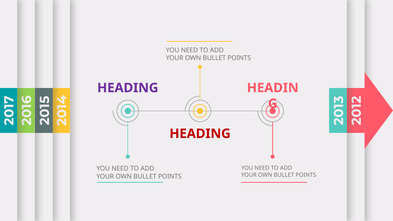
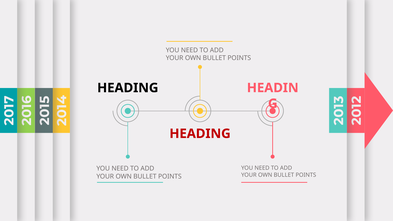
HEADING colour: purple -> black (128, 88)
